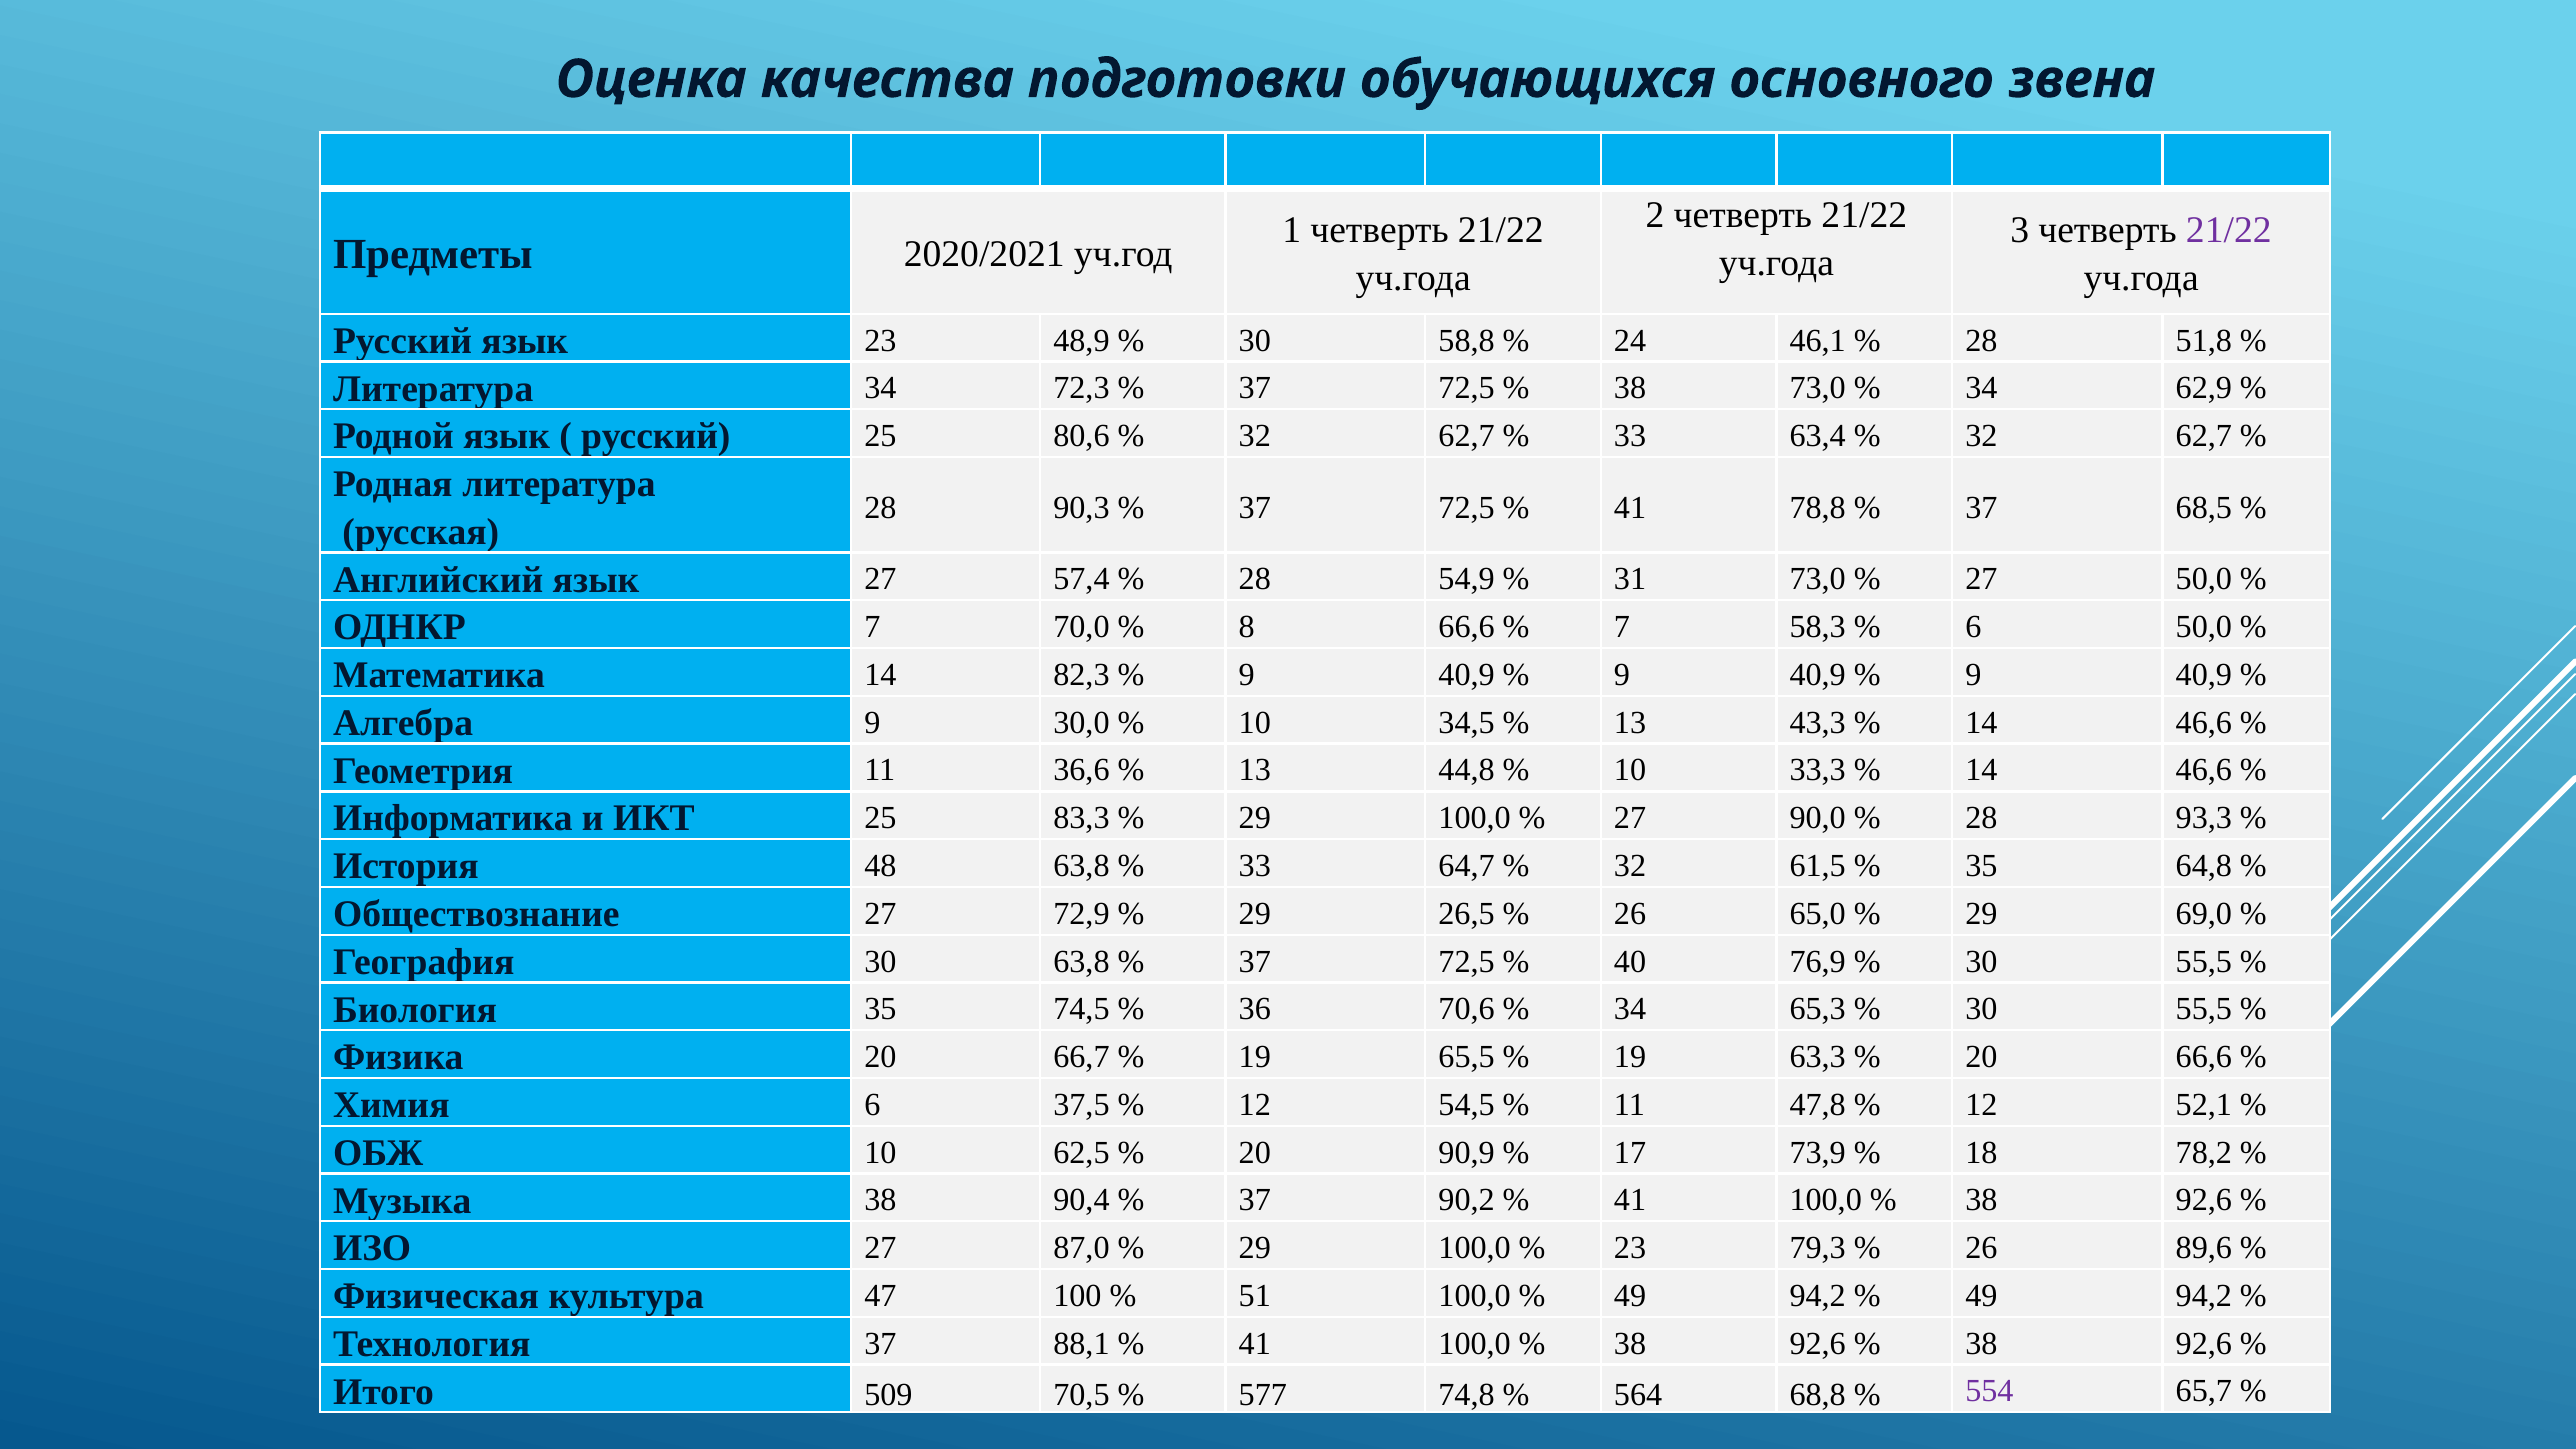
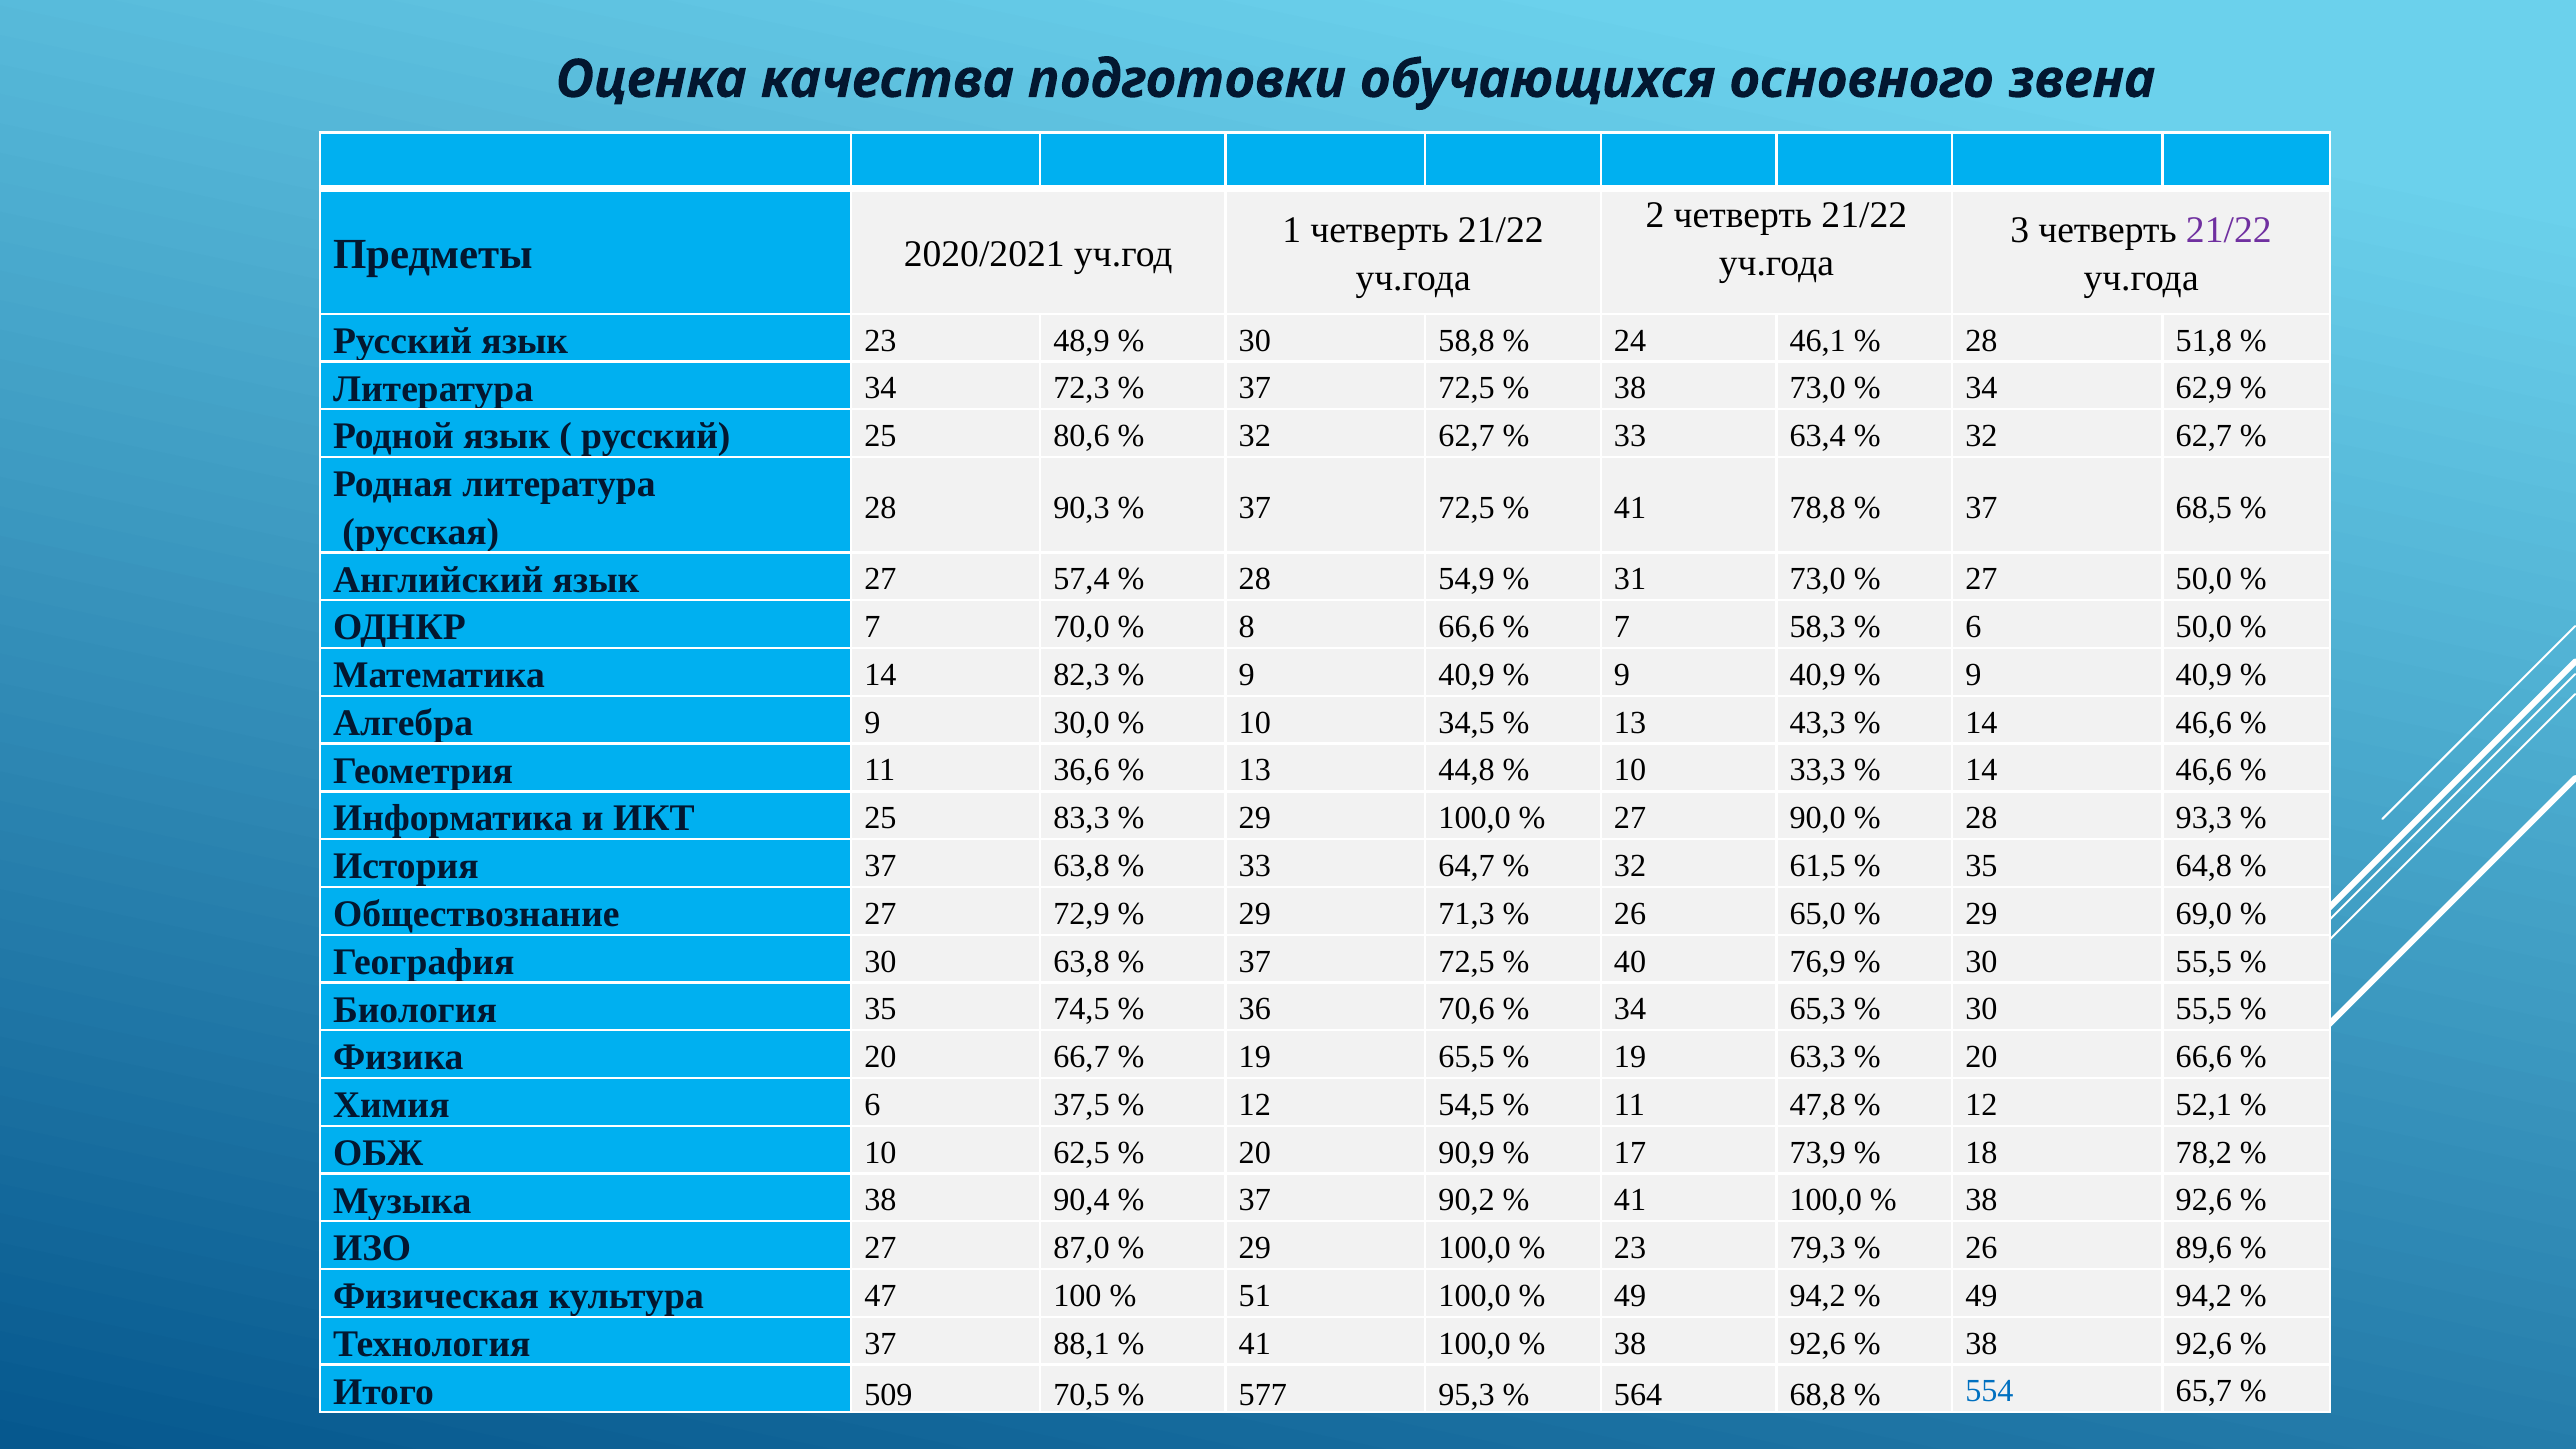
История 48: 48 -> 37 (880, 866)
26,5: 26,5 -> 71,3 (1467, 914)
74,8: 74,8 -> 95,3 (1467, 1395)
554 colour: purple -> blue (1989, 1391)
